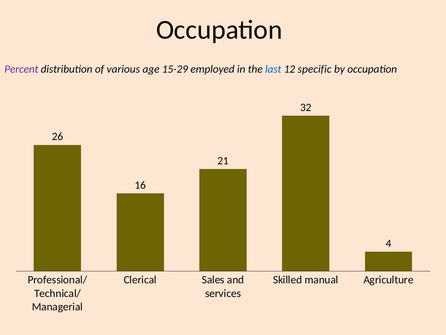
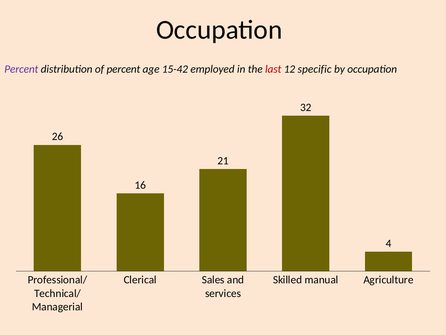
of various: various -> percent (123, 69)
15-29: 15-29 -> 15-42 (175, 69)
last colour: blue -> red (273, 69)
